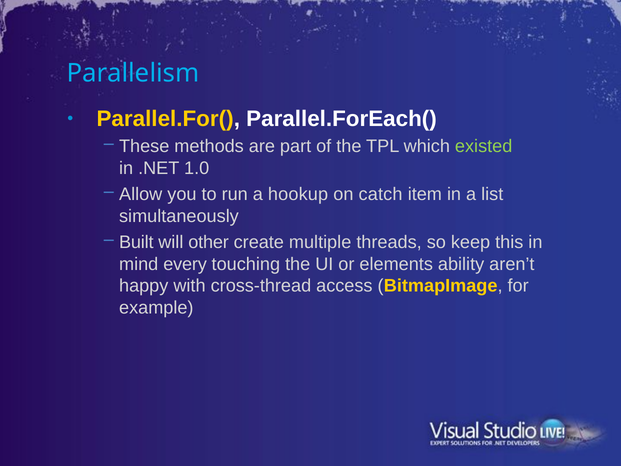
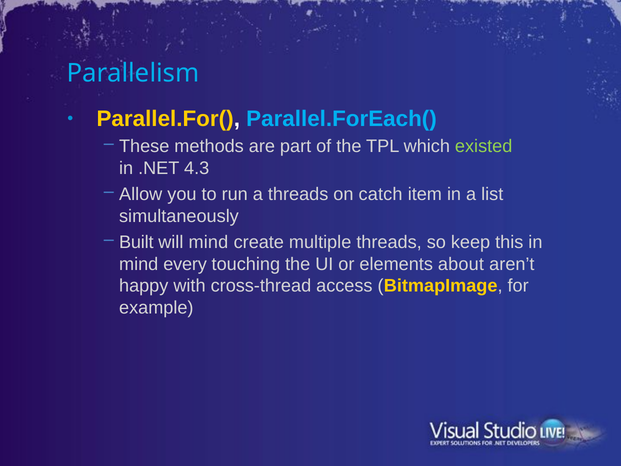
Parallel.ForEach( colour: white -> light blue (342, 119)
1.0: 1.0 -> 4.3 (197, 168)
a hookup: hookup -> threads (298, 194)
will other: other -> mind (208, 242)
ability: ability -> about (461, 264)
